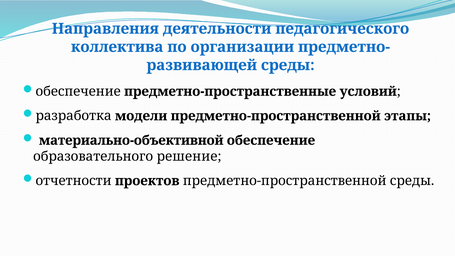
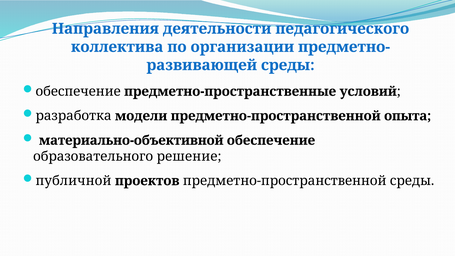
этапы: этапы -> опыта (408, 116)
отчетности: отчетности -> публичной (73, 181)
